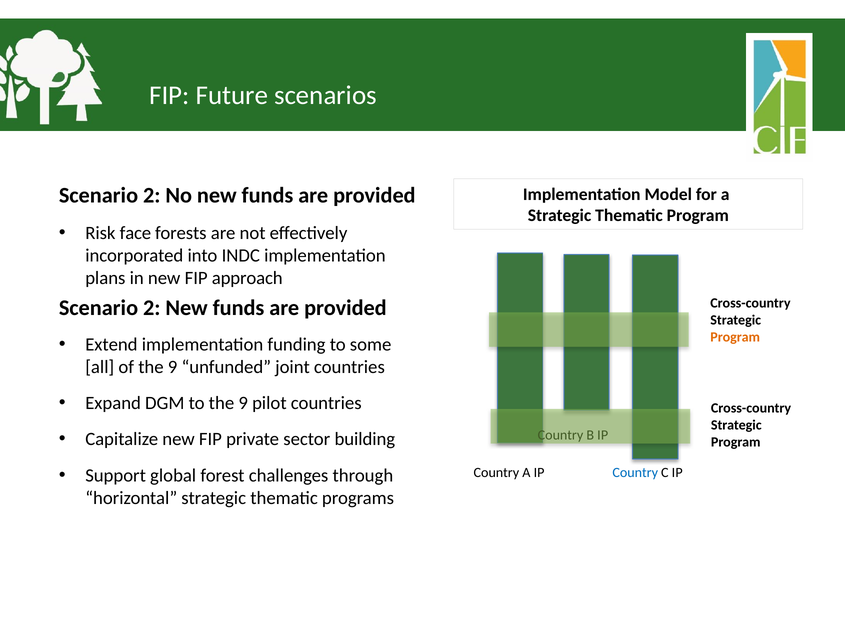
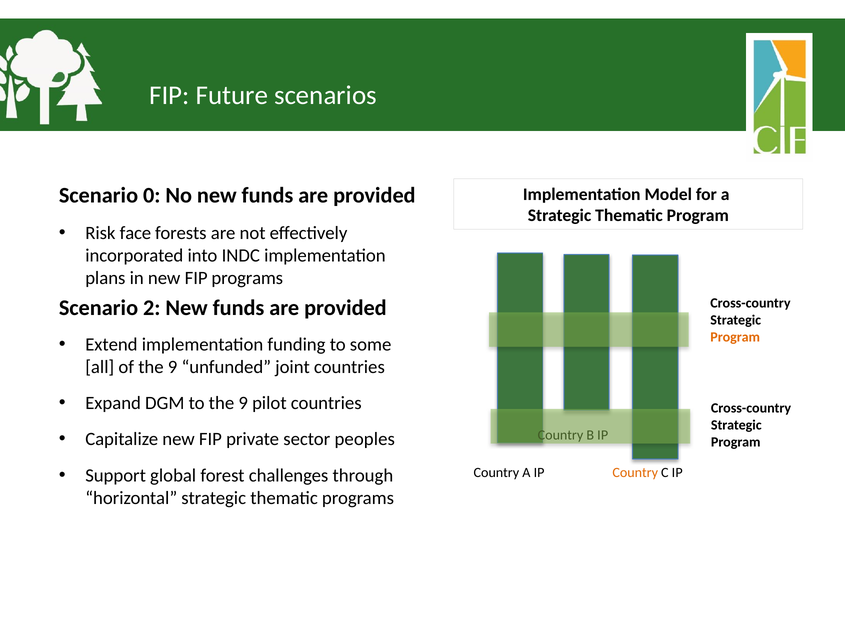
2: 2 -> 0 (152, 195)
FIP approach: approach -> programs (247, 278)
building: building -> peoples (365, 439)
Country colour: blue -> orange (635, 473)
